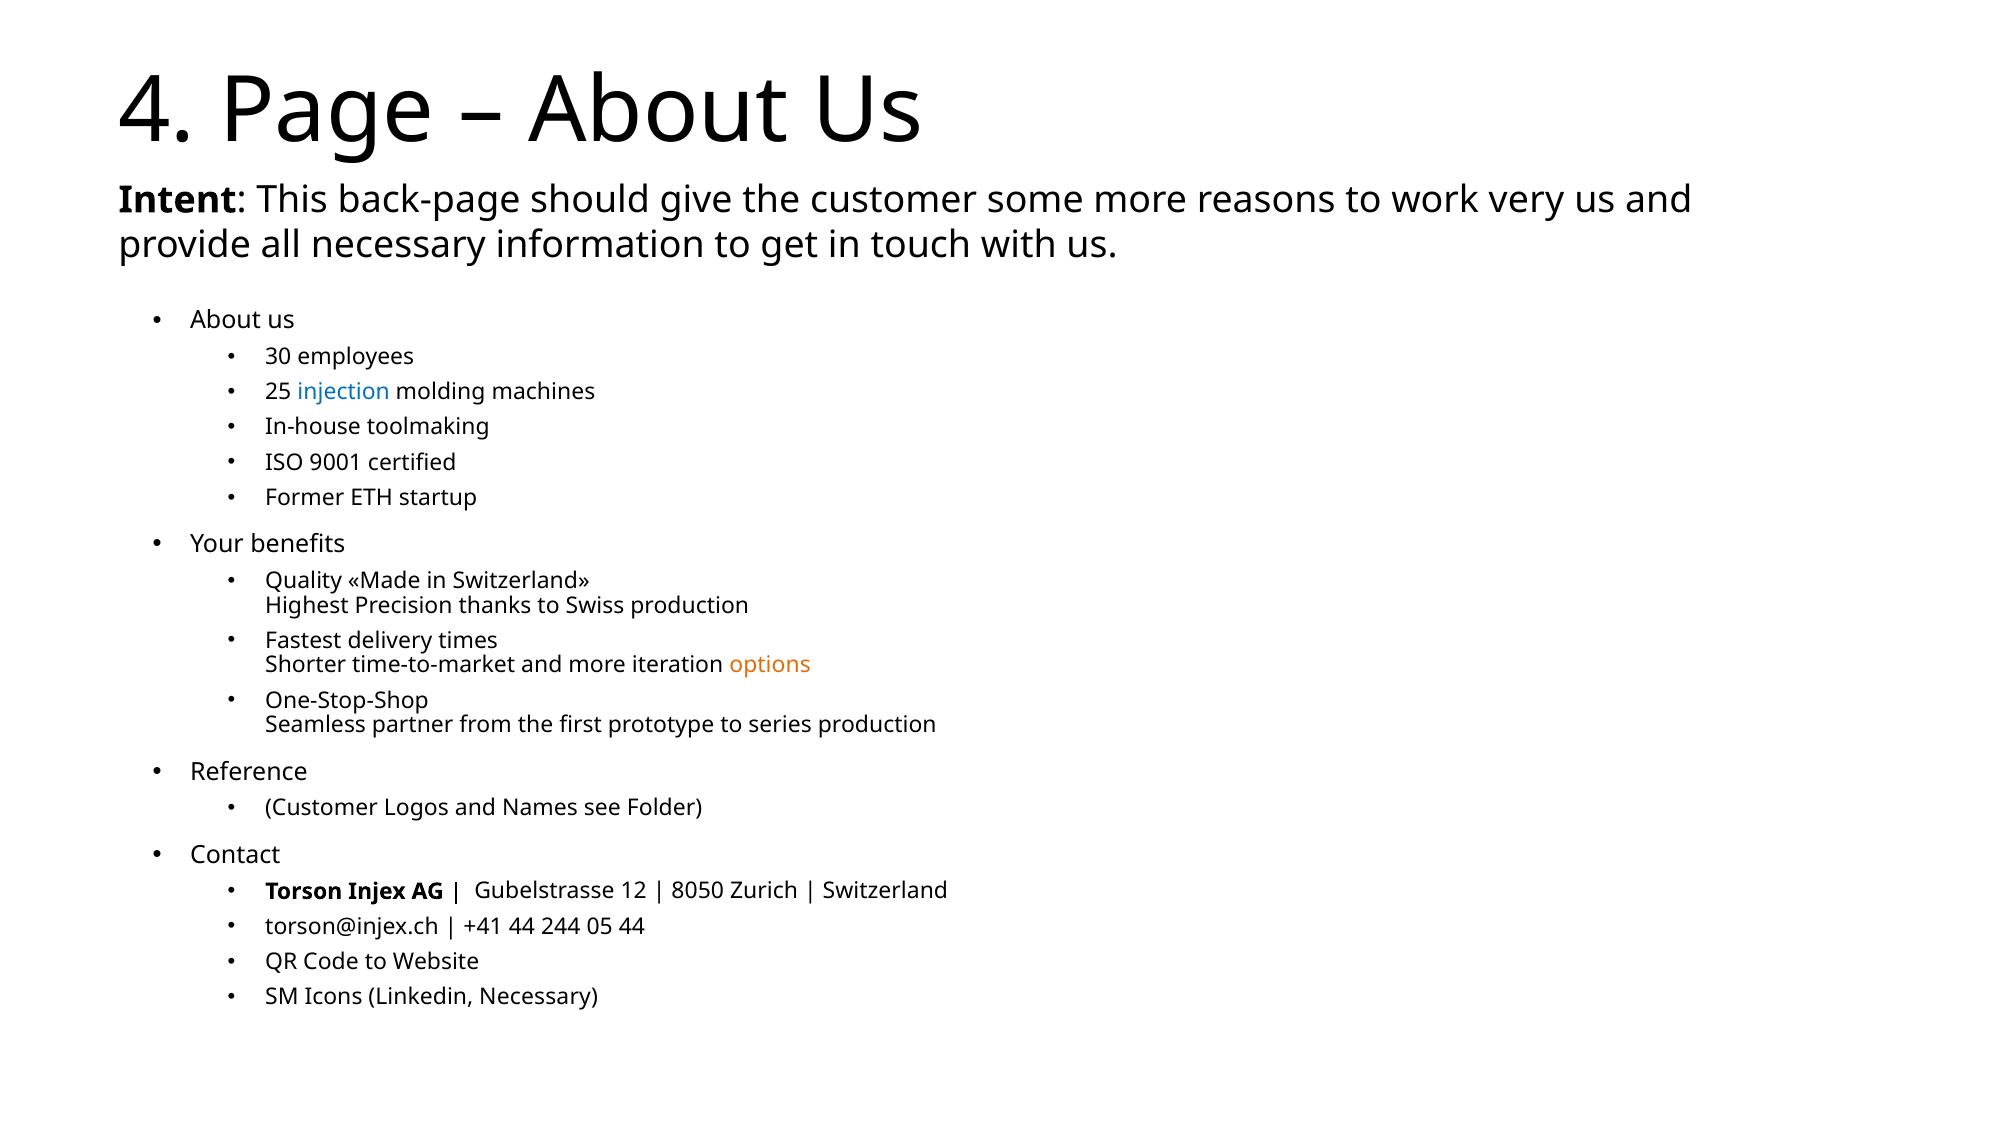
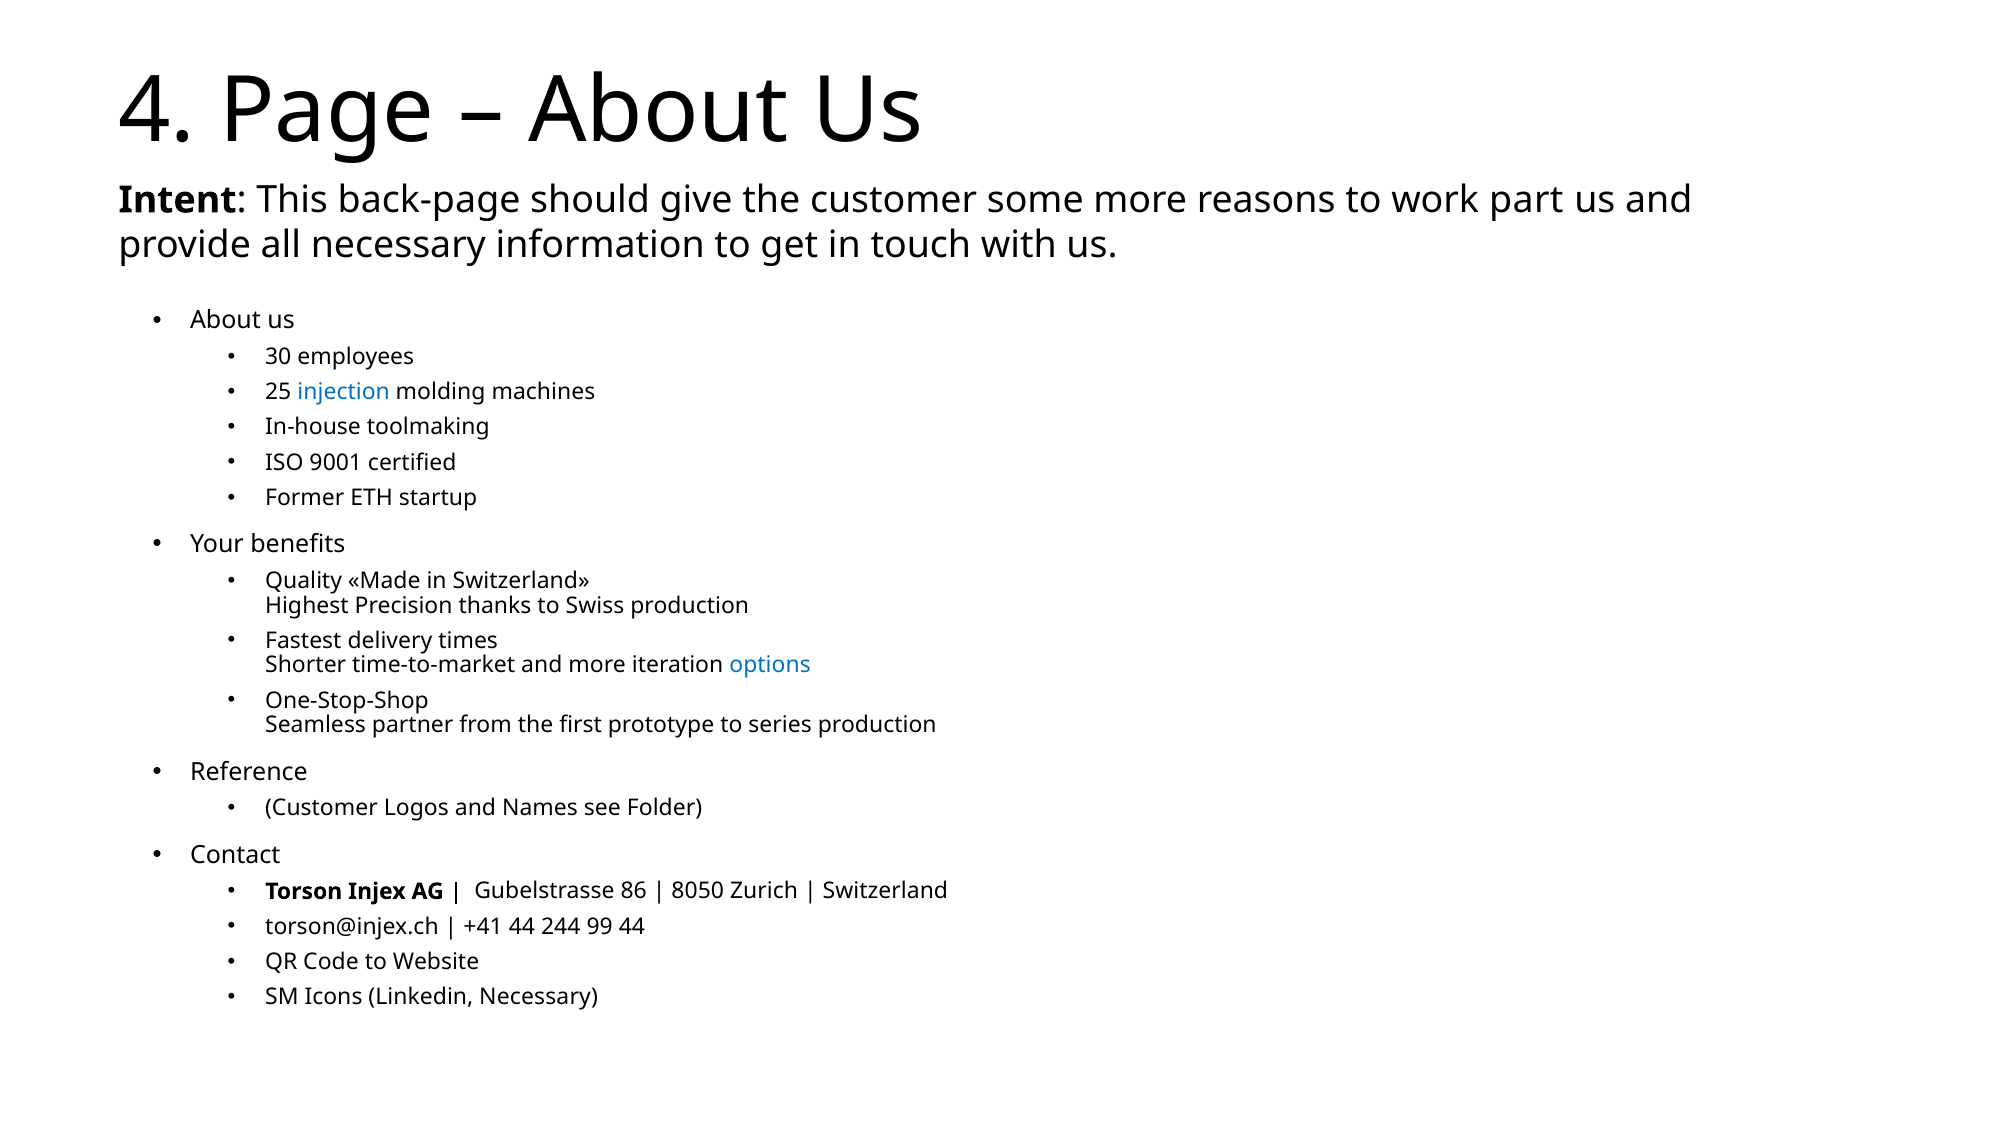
very: very -> part (1526, 200)
options colour: orange -> blue (770, 665)
12: 12 -> 86 (634, 891)
05: 05 -> 99 (600, 927)
